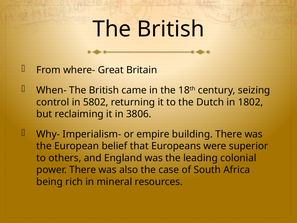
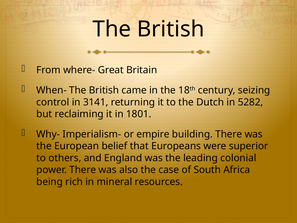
5802: 5802 -> 3141 (96, 102)
1802: 1802 -> 5282 (251, 102)
3806: 3806 -> 1801 (139, 114)
